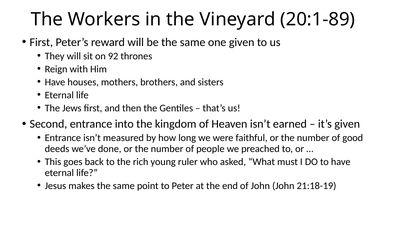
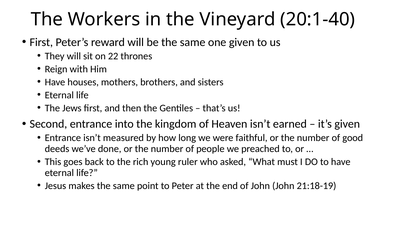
20:1-89: 20:1-89 -> 20:1-40 (318, 19)
92: 92 -> 22 (113, 56)
